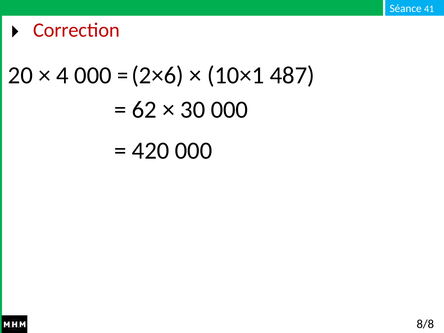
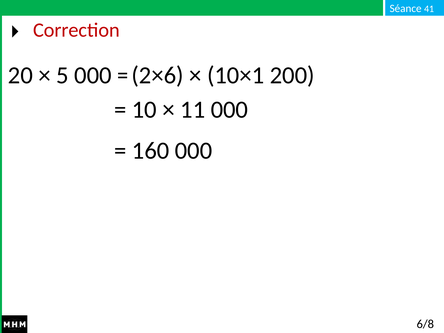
4: 4 -> 5 (62, 75)
487: 487 -> 200 (292, 75)
62: 62 -> 10 (144, 110)
30: 30 -> 11 (193, 110)
420: 420 -> 160 (151, 151)
8/8: 8/8 -> 6/8 (425, 324)
